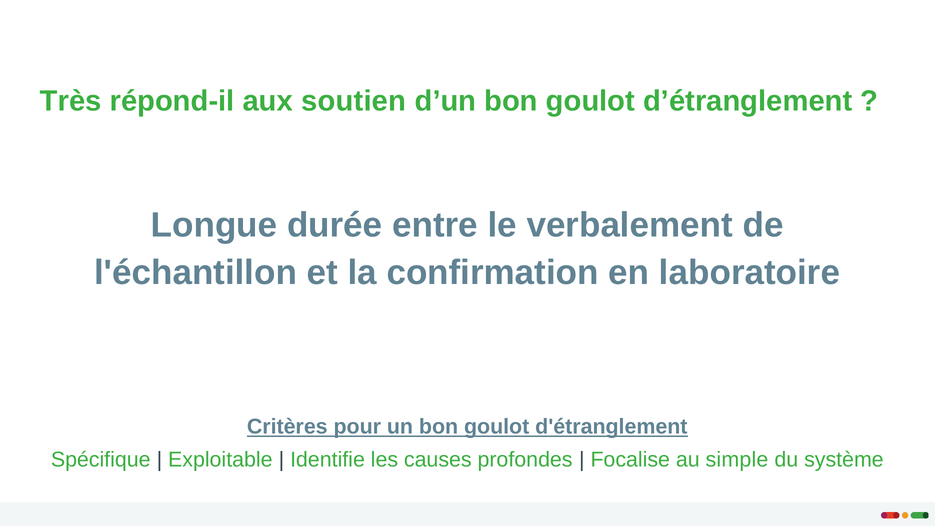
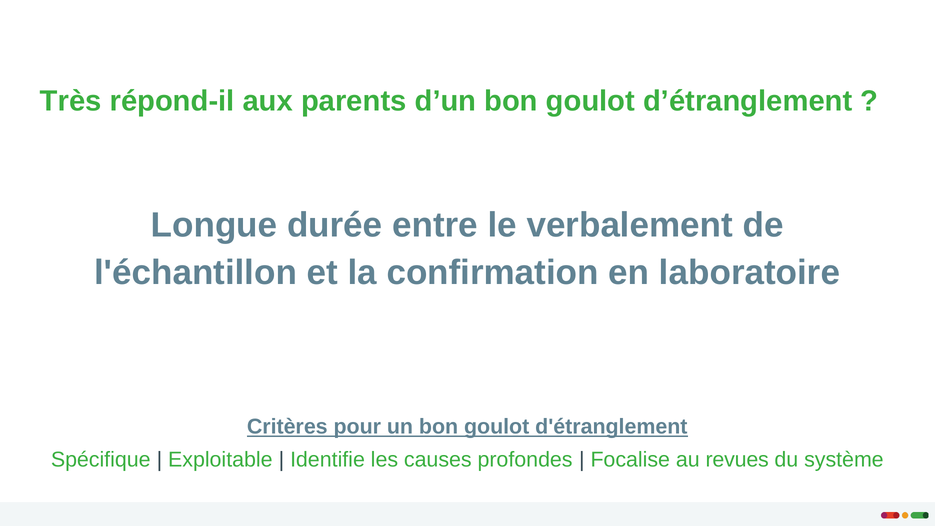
soutien: soutien -> parents (354, 101)
simple: simple -> revues (737, 460)
